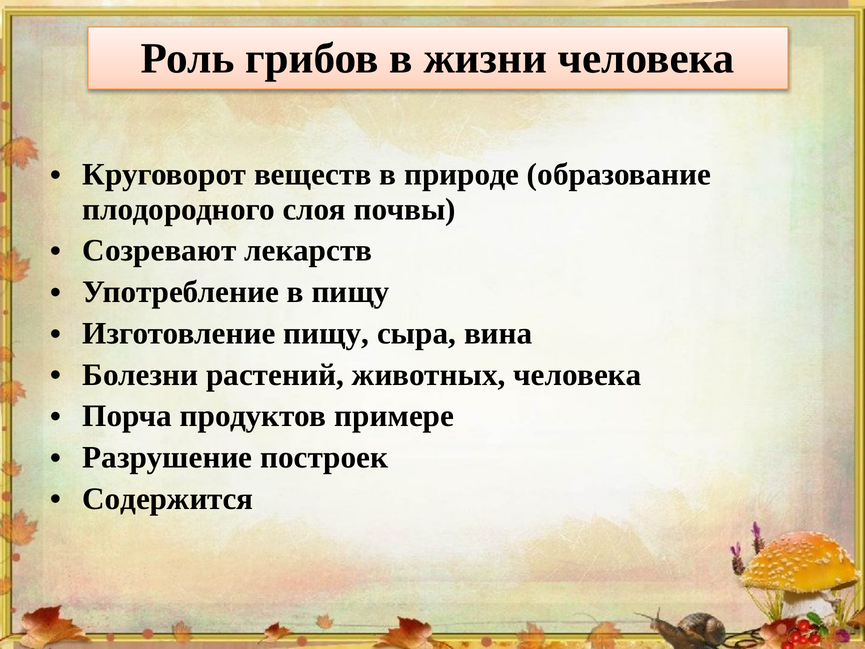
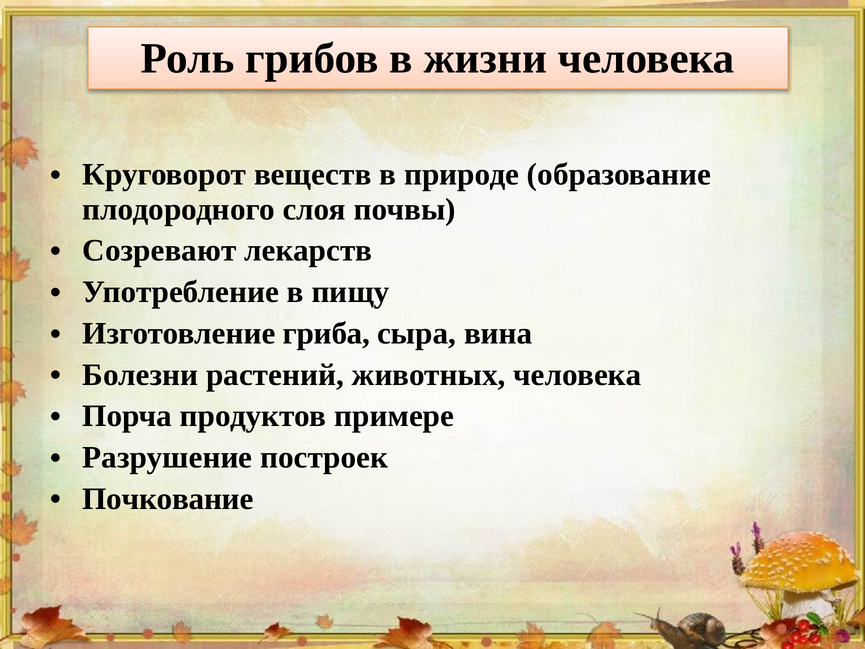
Изготовление пищу: пищу -> гриба (326, 333)
Содержится: Содержится -> Почкование (168, 499)
